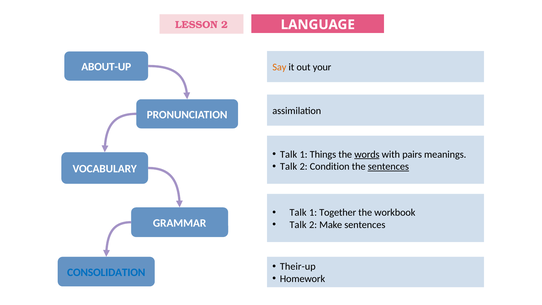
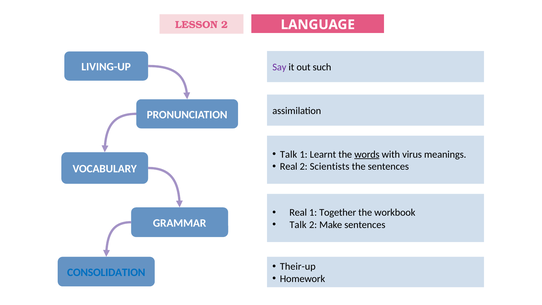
ABOUT-UP: ABOUT-UP -> LIVING-UP (106, 67)
Say colour: orange -> purple (279, 67)
your: your -> such (322, 67)
Things: Things -> Learnt (323, 154)
pairs: pairs -> virus (412, 154)
Talk: Talk -> Real (289, 167)
Condition: Condition -> Scientists (330, 167)
sentences underline: present -> none (388, 167)
Talk: Talk -> Real (298, 213)
